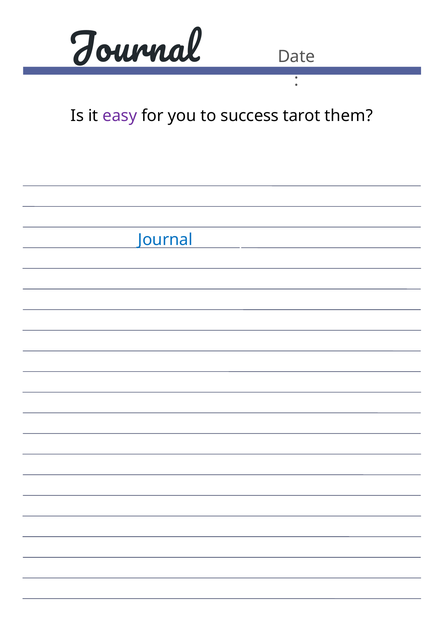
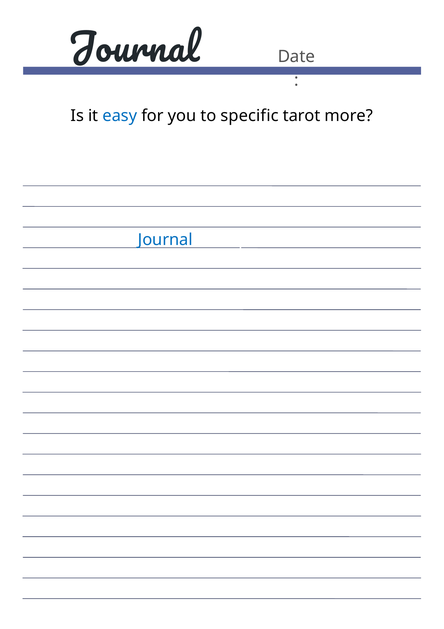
easy colour: purple -> blue (120, 116)
success: success -> specific (250, 116)
them: them -> more (349, 116)
